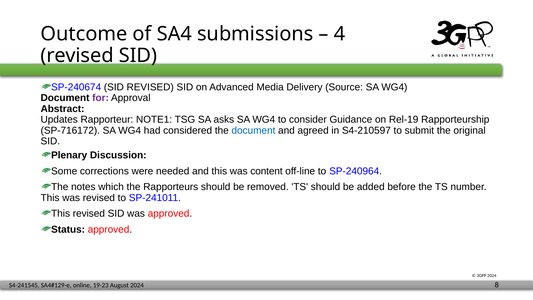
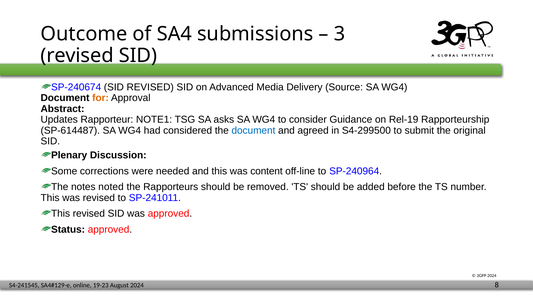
4: 4 -> 3 (339, 34)
for colour: purple -> orange (101, 98)
SP-716172: SP-716172 -> SP-614487 (70, 130)
S4-210597: S4-210597 -> S4-299500 (366, 130)
which: which -> noted (111, 187)
